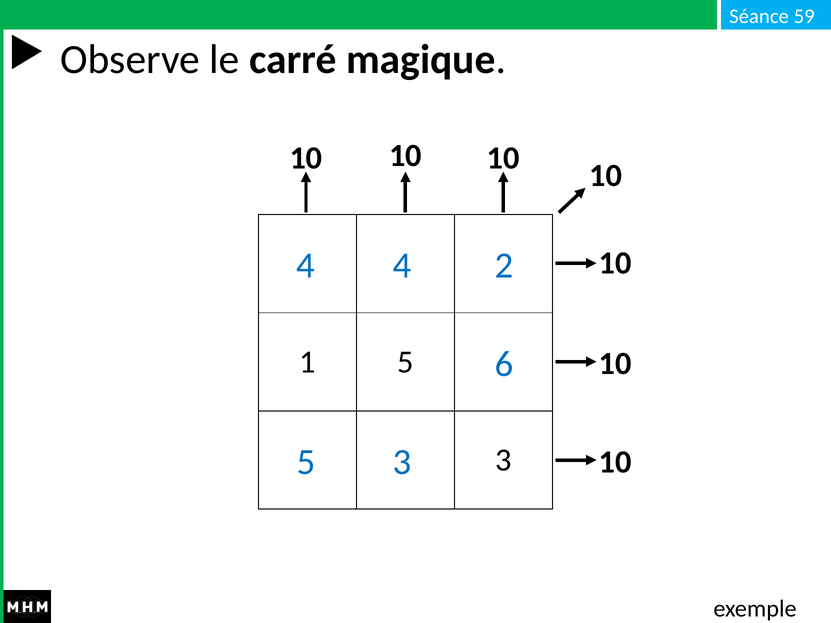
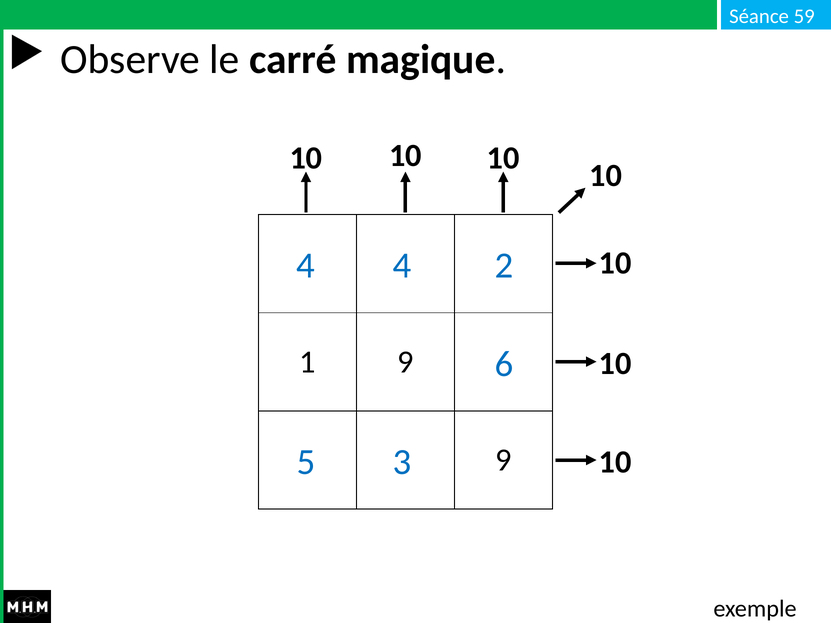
1 5: 5 -> 9 (405, 362)
3: 3 -> 9 (504, 460)
